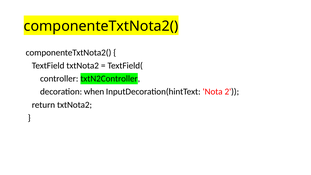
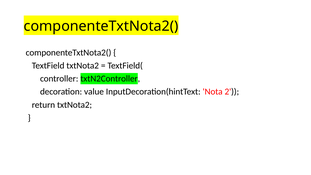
when: when -> value (94, 92)
